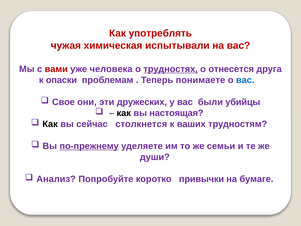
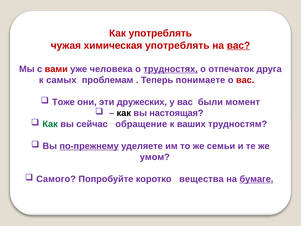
химическая испытывали: испытывали -> употреблять (177, 45)
вас underline: none -> present (238, 45)
отнесется: отнесется -> отпечаток (231, 69)
опаски: опаски -> самых (61, 80)
вас colour: blue -> red (245, 80)
Свое: Свое -> Тоже (63, 102)
убийцы: убийцы -> момент (243, 102)
Как colour: black -> green (50, 124)
столкнется: столкнется -> обращение (141, 124)
души: души -> умом (155, 157)
Анализ: Анализ -> Самого (56, 179)
привычки: привычки -> вещества (201, 179)
бумаге underline: none -> present (256, 179)
